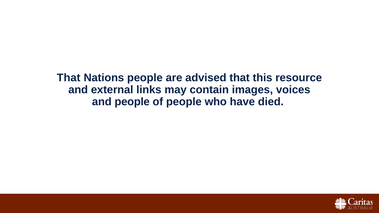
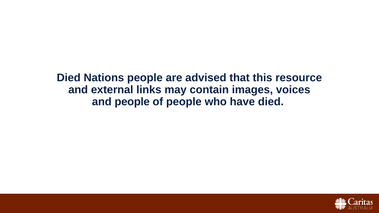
That: That -> Died (69, 78)
